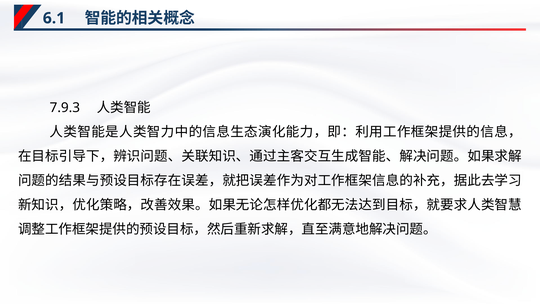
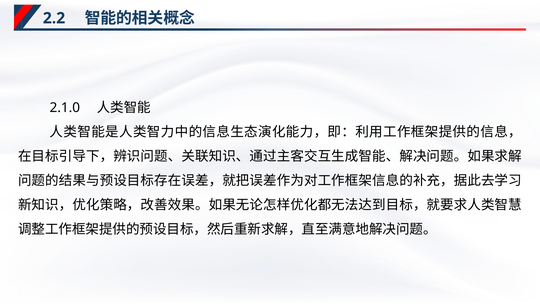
6.1: 6.1 -> 2.2 (54, 18)
7.9.3: 7.9.3 -> 2.1.0 (65, 108)
